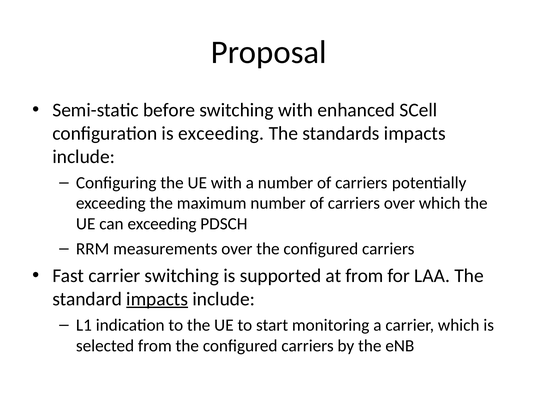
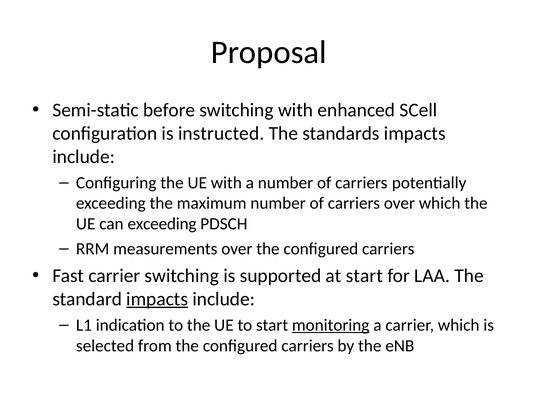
is exceeding: exceeding -> instructed (221, 133)
at from: from -> start (364, 275)
monitoring underline: none -> present (331, 325)
